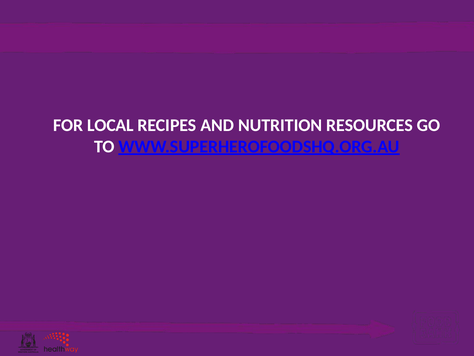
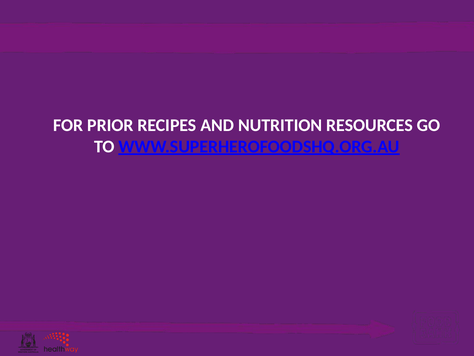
LOCAL: LOCAL -> PRIOR (110, 125)
